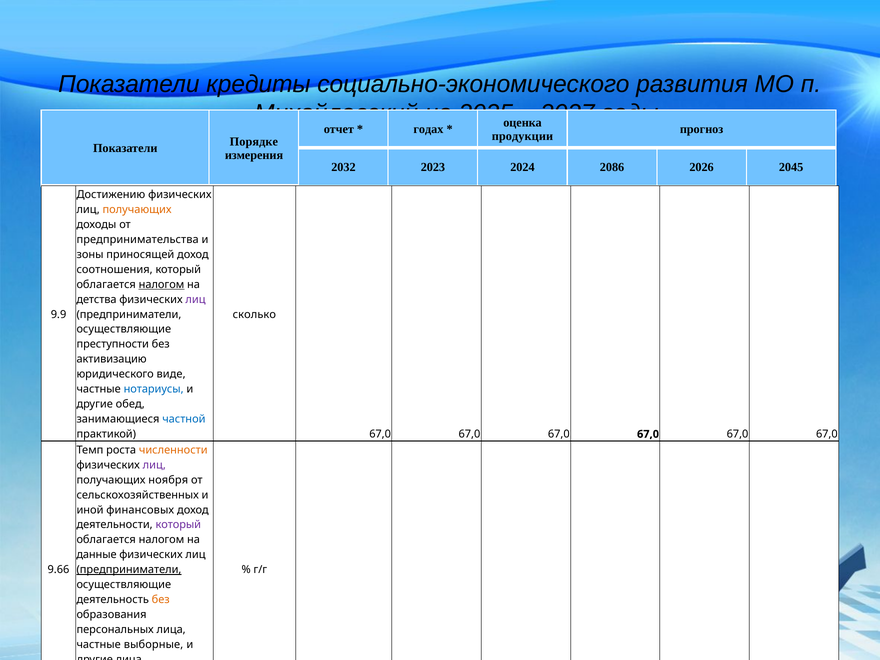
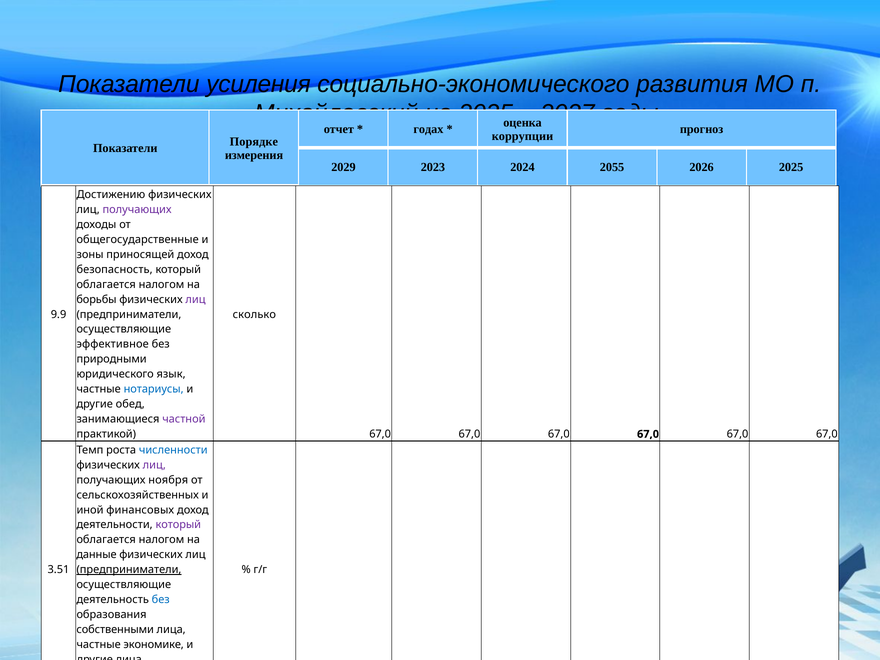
кредиты: кредиты -> усиления (259, 84)
продукции: продукции -> коррупции (522, 136)
2032: 2032 -> 2029 (343, 167)
2086: 2086 -> 2055 (612, 167)
2026 2045: 2045 -> 2025 (791, 167)
получающих colour: orange -> purple (137, 210)
предпринимательства: предпринимательства -> общегосударственные (138, 240)
соотношения: соотношения -> безопасность (115, 269)
налогом underline: present -> none (161, 284)
детства: детства -> борьбы (96, 299)
преступности: преступности -> эффективное (113, 344)
активизацию: активизацию -> природными (112, 359)
виде: виде -> язык (171, 374)
частной colour: blue -> purple (184, 419)
численности colour: orange -> blue (173, 450)
9.66: 9.66 -> 3.51 (58, 570)
без colour: orange -> blue (161, 600)
персональных: персональных -> собственными (115, 630)
выборные: выборные -> экономике (154, 645)
